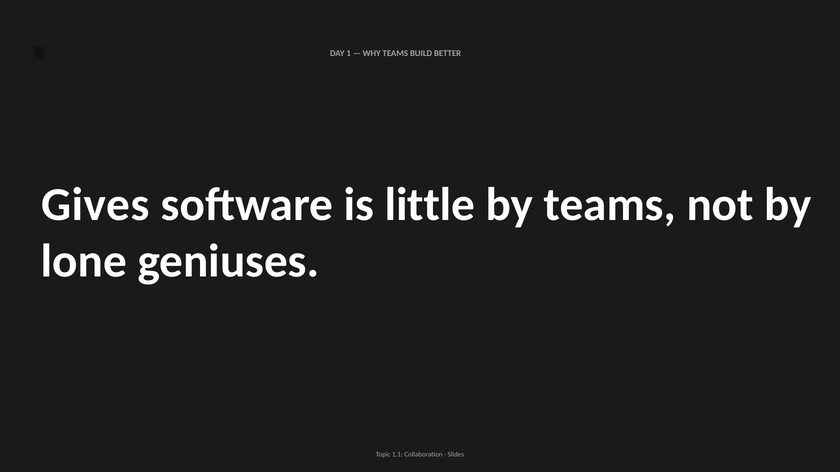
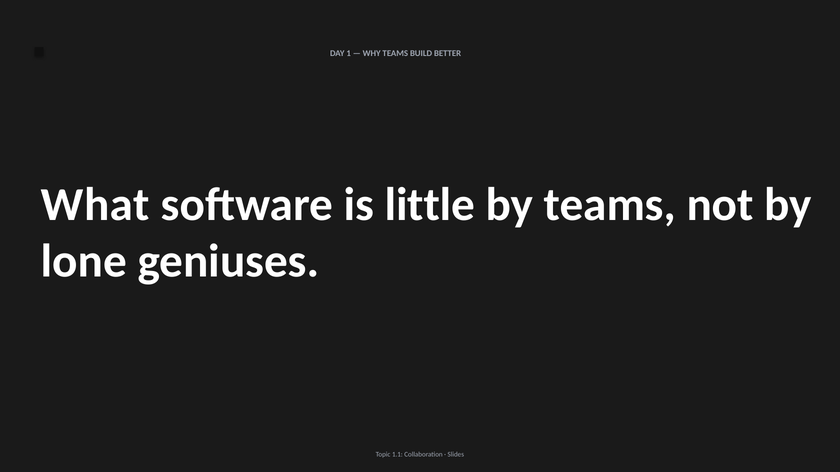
Gives: Gives -> What (95, 205)
